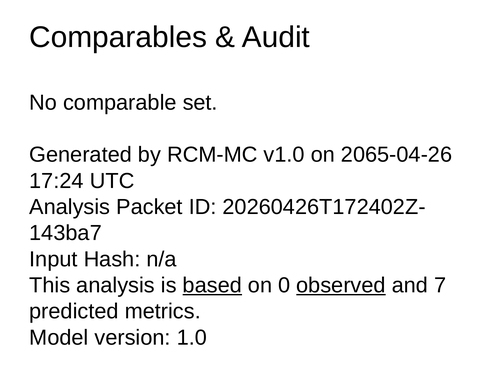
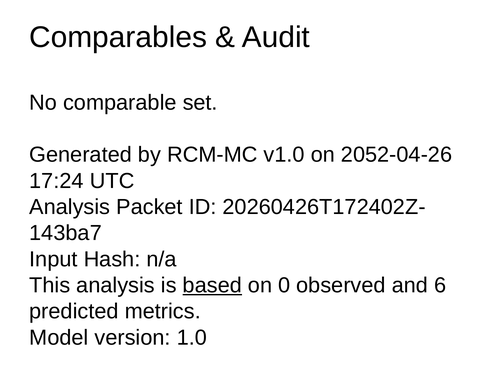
2065-04-26: 2065-04-26 -> 2052-04-26 (397, 155)
observed underline: present -> none (341, 285)
7: 7 -> 6 (440, 285)
